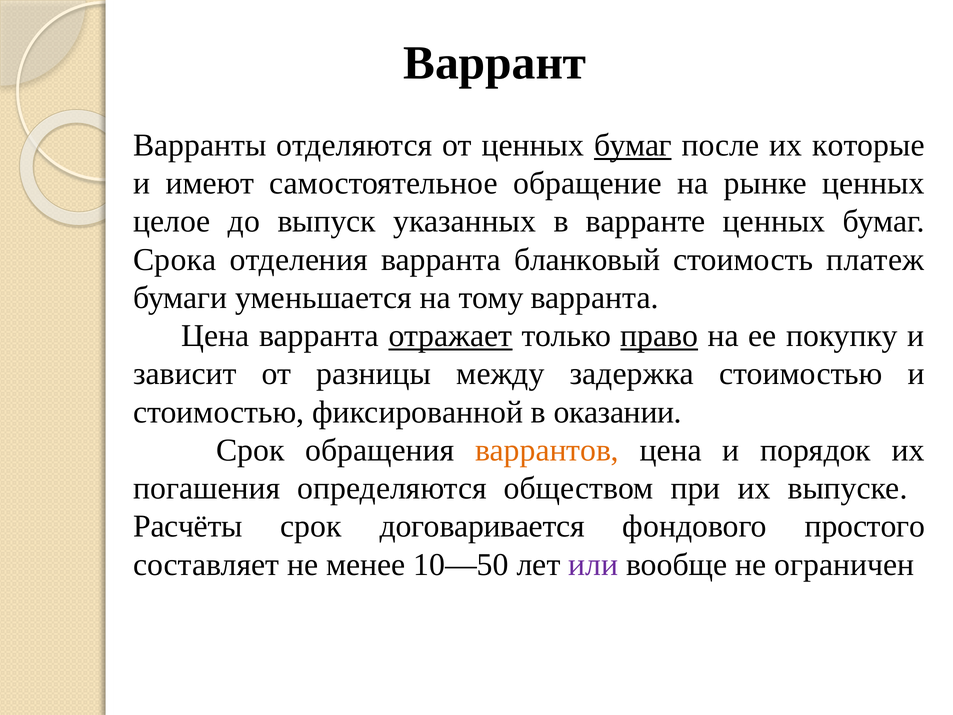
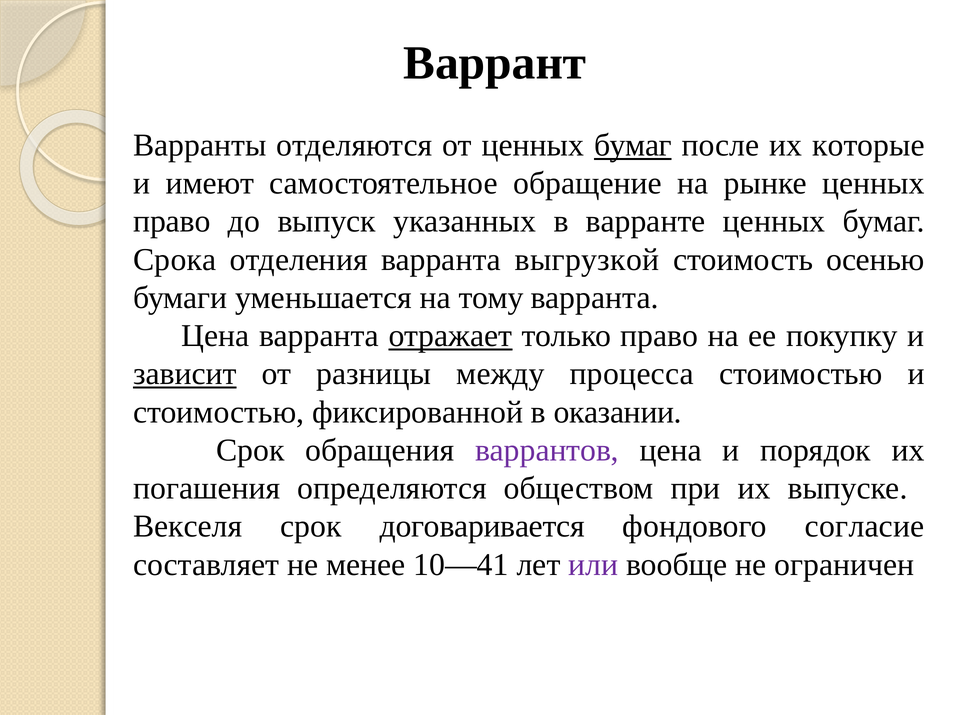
целое: целое -> право (172, 221)
бланковый: бланковый -> выгрузкой (587, 259)
платеж: платеж -> осенью (876, 259)
право underline: present -> none (659, 336)
зависит underline: none -> present (185, 374)
задержка: задержка -> процесса (632, 374)
варрантов colour: orange -> purple (547, 450)
Расчёты: Расчёты -> Векселя (188, 526)
простого: простого -> согласие (865, 526)
10—50: 10—50 -> 10—41 (461, 564)
